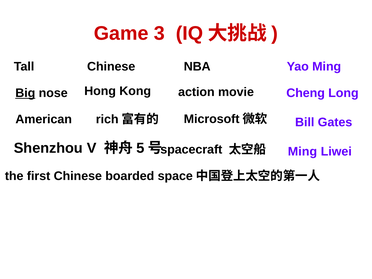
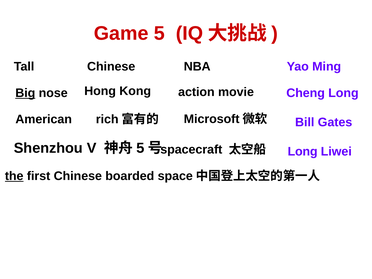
Game 3: 3 -> 5 (159, 33)
Ming: Ming -> Long (303, 151)
the underline: none -> present (14, 176)
